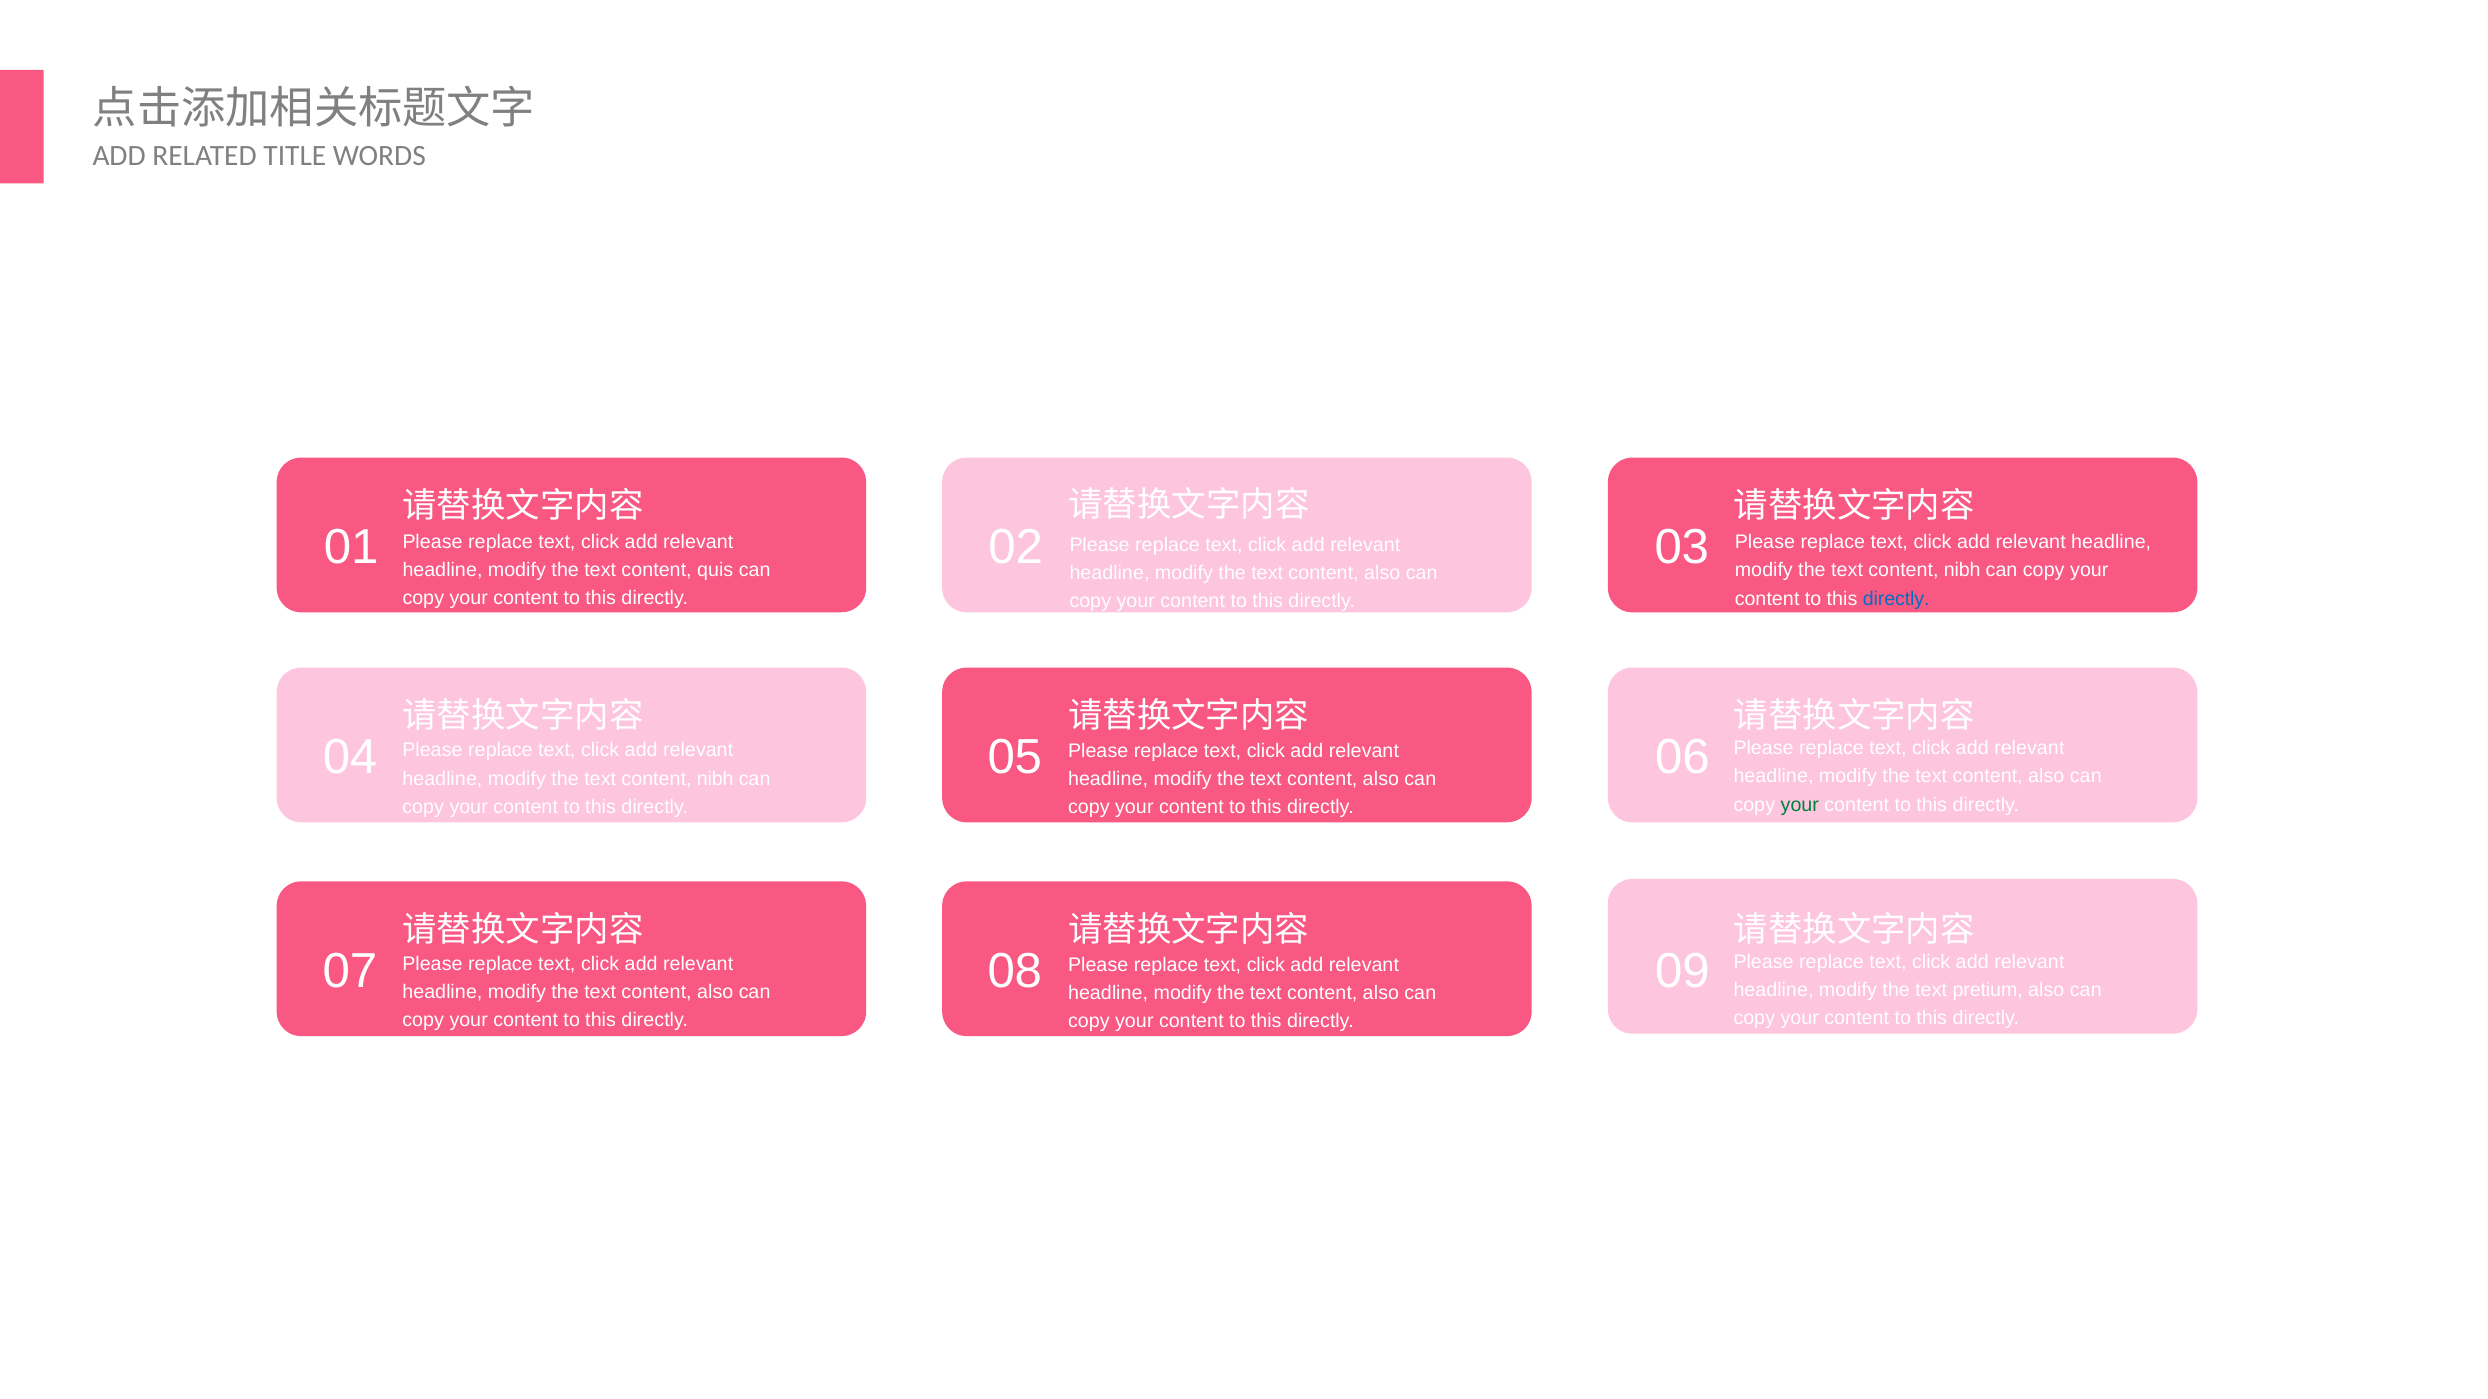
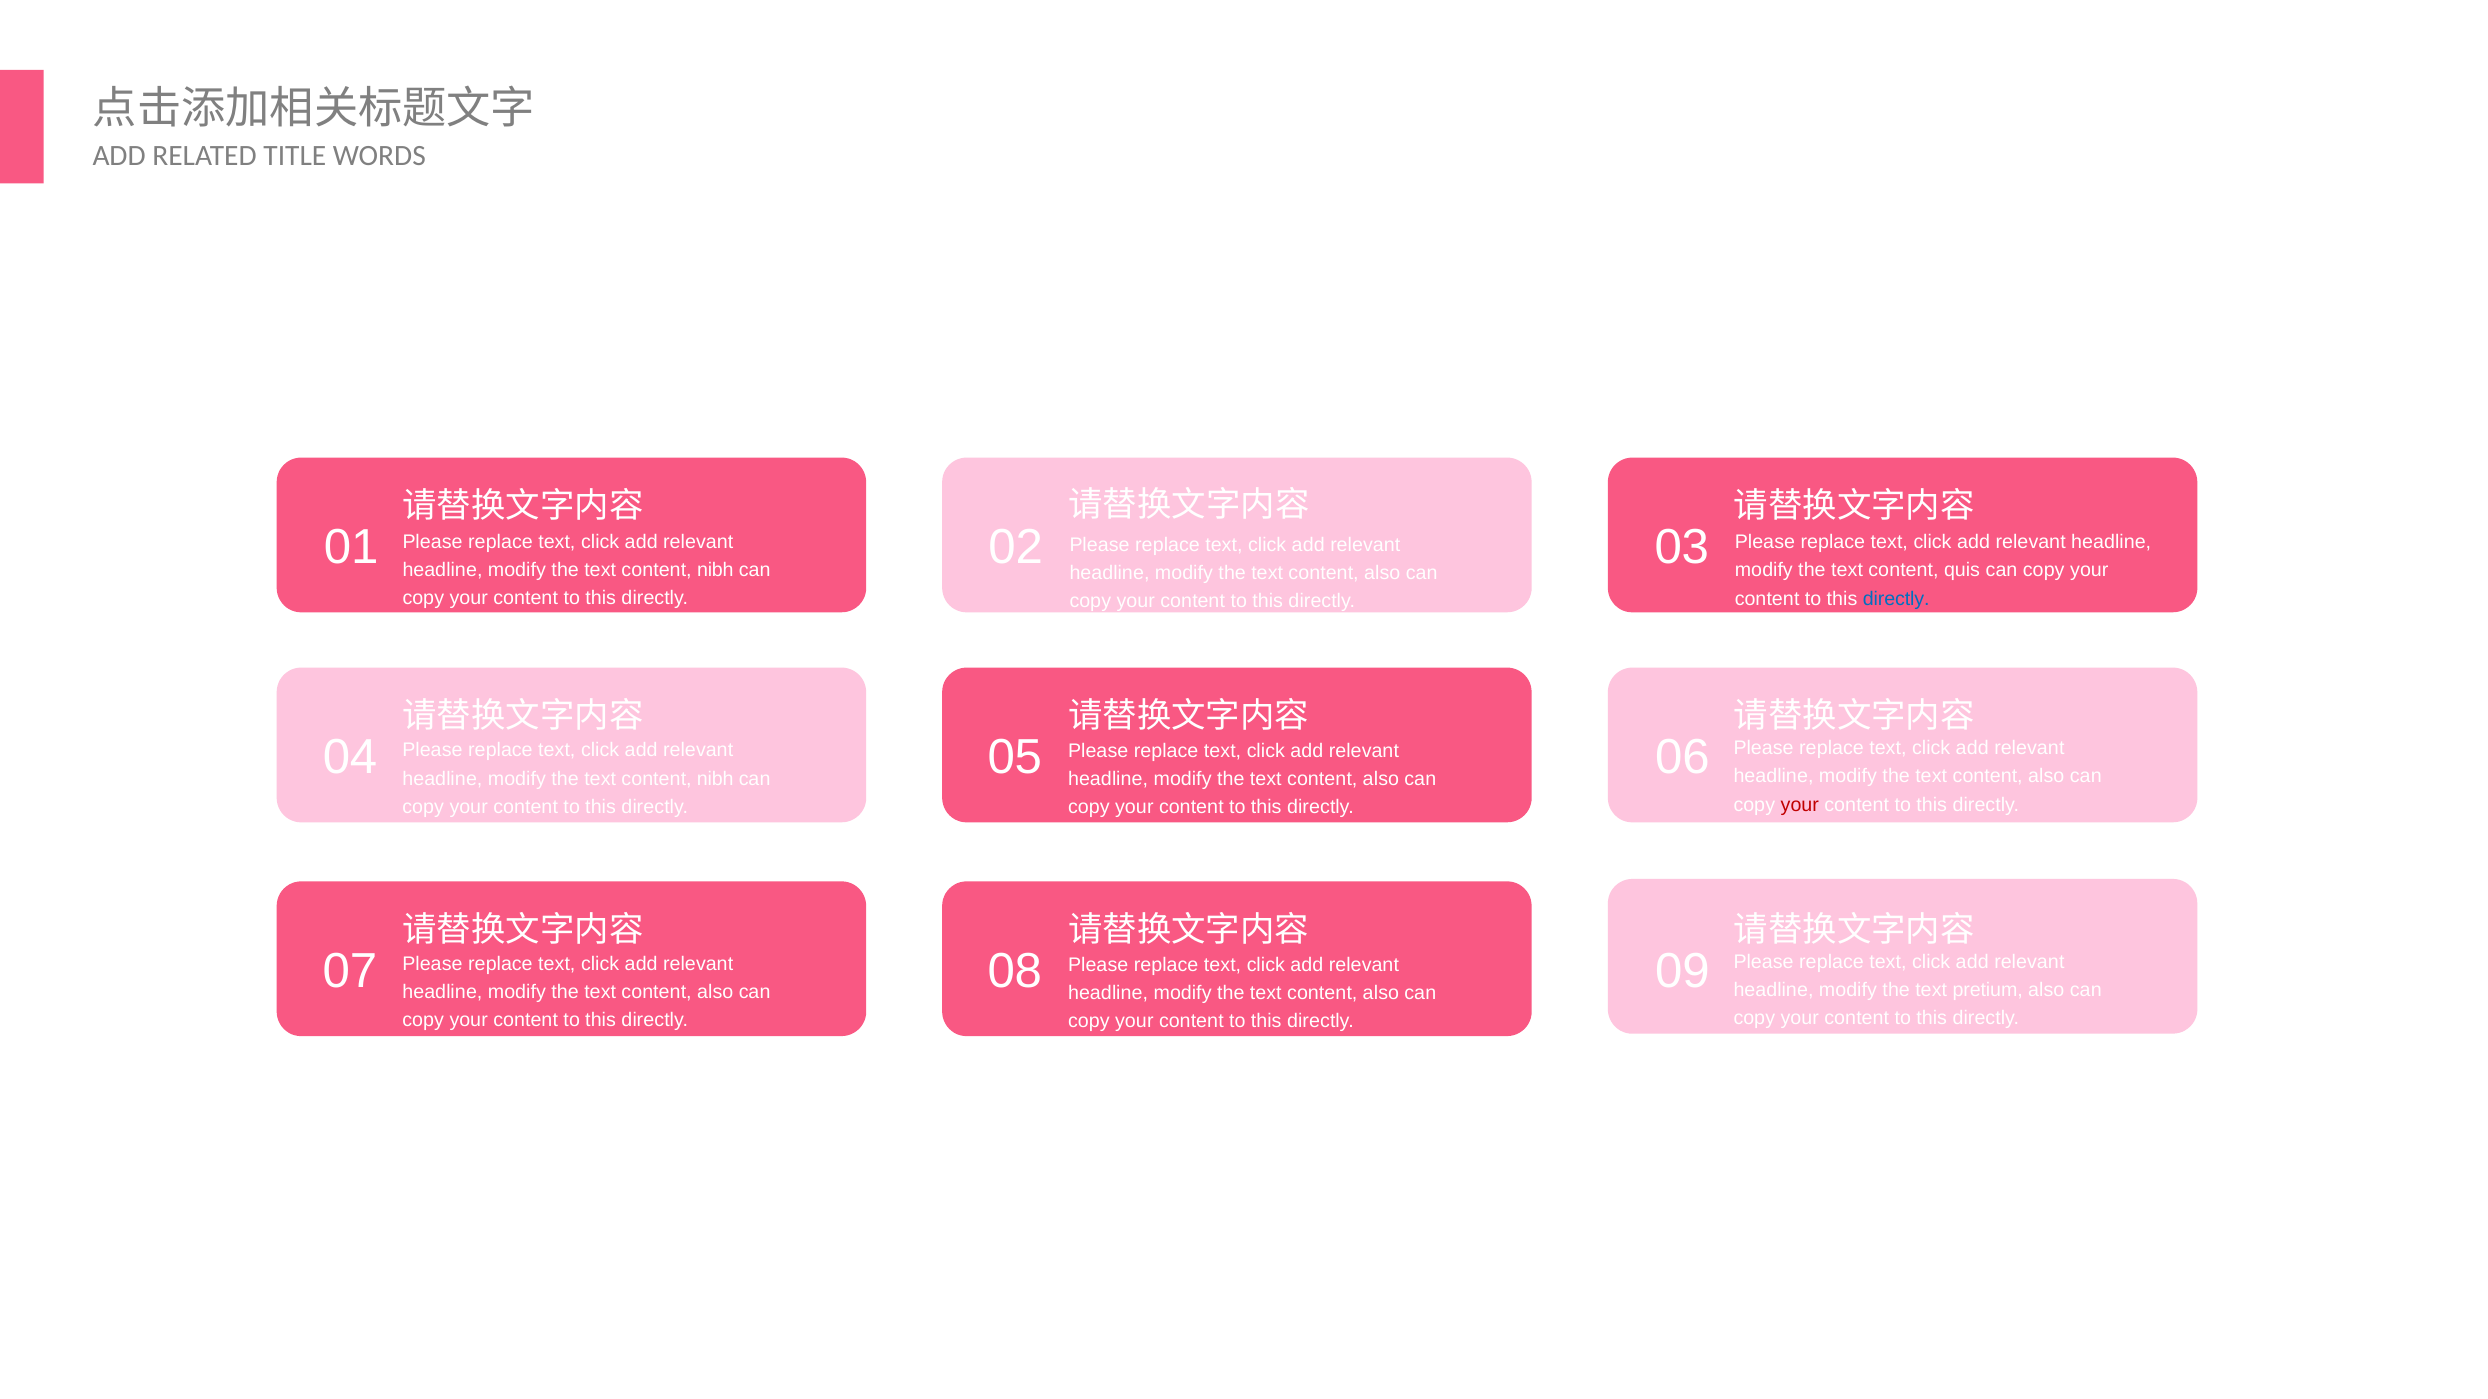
quis: quis -> nibh (715, 570)
nibh: nibh -> quis (1962, 571)
your colour: green -> red (1800, 805)
